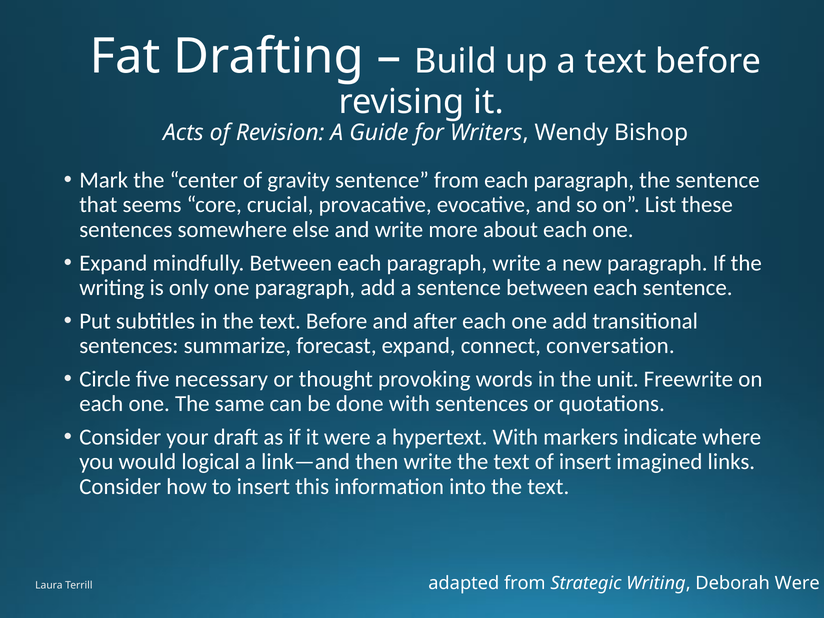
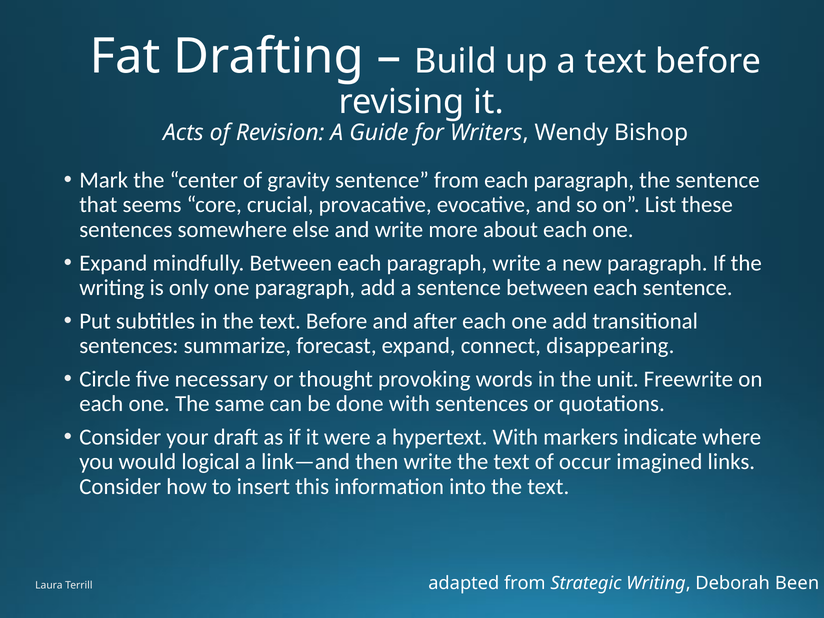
conversation: conversation -> disappearing (610, 346)
of insert: insert -> occur (585, 462)
Deborah Were: Were -> Been (797, 583)
